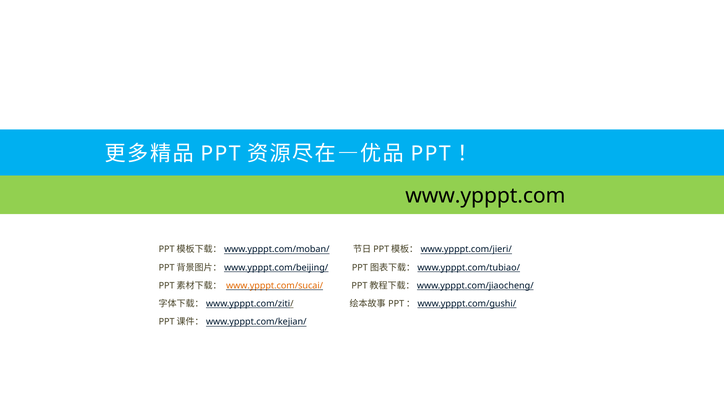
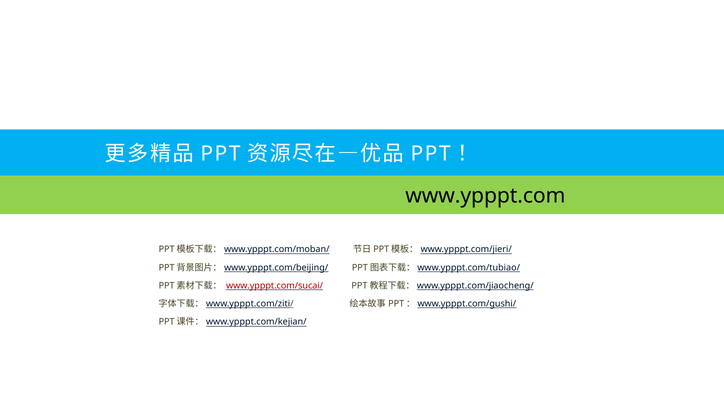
www.ypppt.com/sucai/ colour: orange -> red (275, 286)
